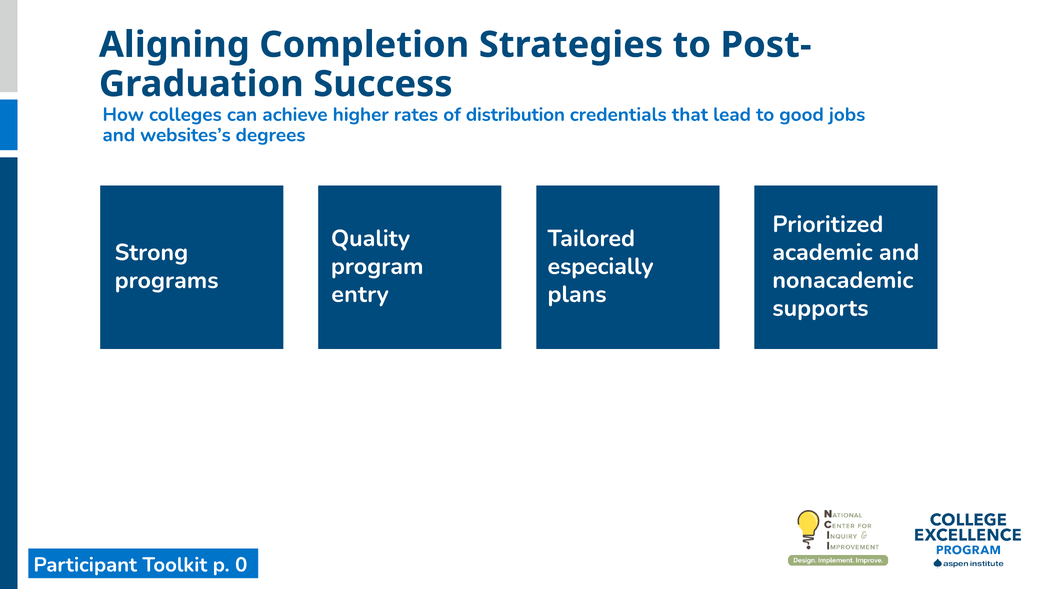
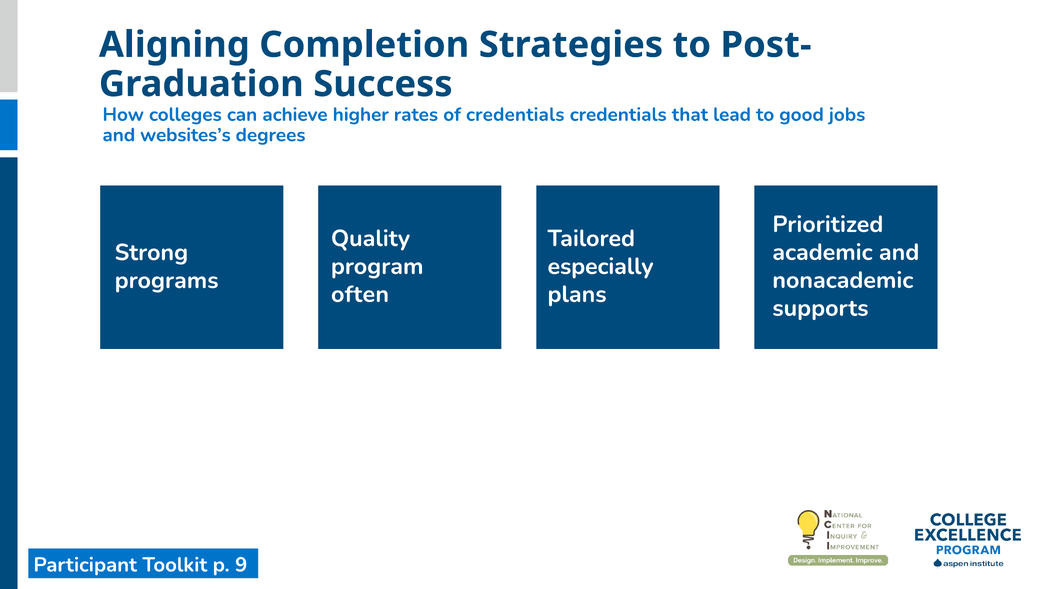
of distribution: distribution -> credentials (515, 115)
entry: entry -> often (360, 294)
0: 0 -> 9 (241, 565)
